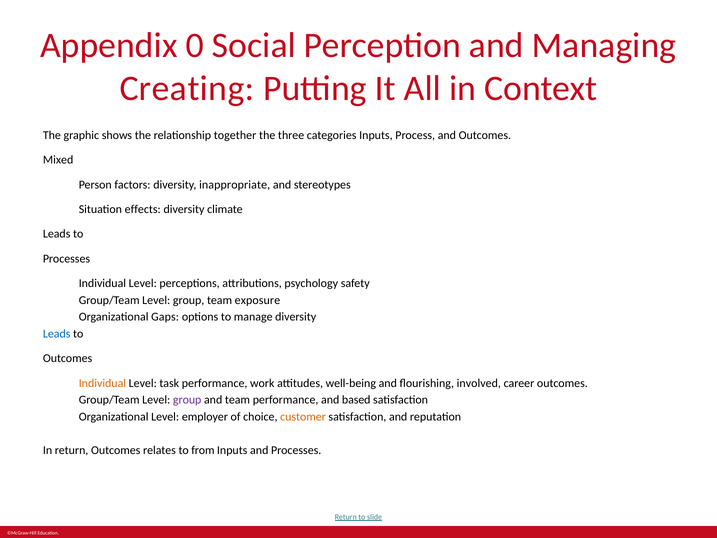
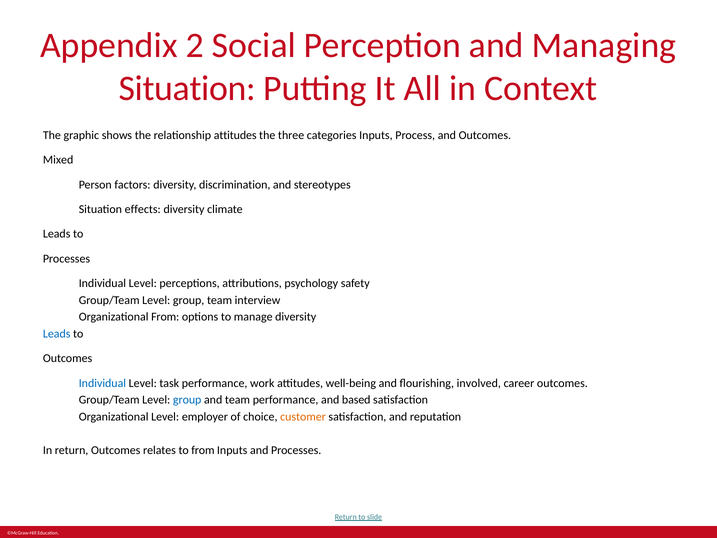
0: 0 -> 2 (195, 45)
Creating: Creating -> Situation (187, 88)
relationship together: together -> attitudes (235, 135)
inappropriate: inappropriate -> discrimination (235, 184)
exposure: exposure -> interview (258, 300)
Organizational Gaps: Gaps -> From (165, 317)
Individual colour: orange -> blue (102, 383)
group colour: purple -> blue (187, 400)
